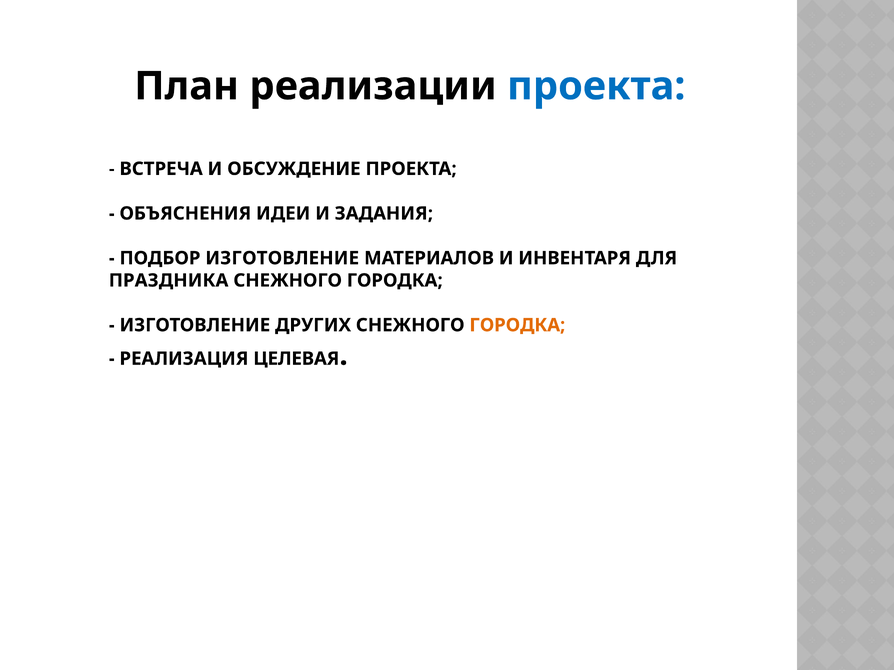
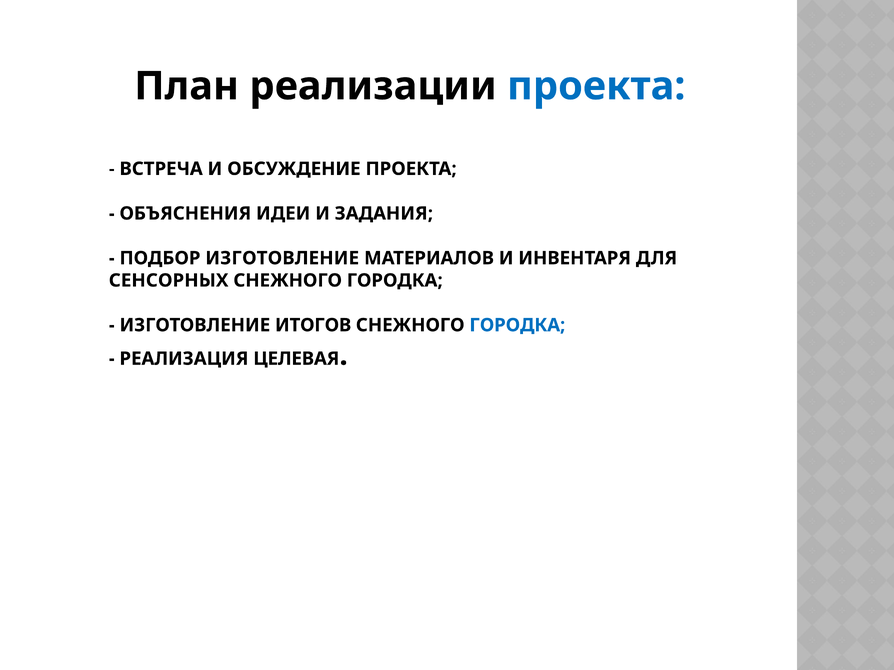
ПРАЗДНИКА: ПРАЗДНИКА -> СЕНСОРНЫХ (169, 281)
ДРУГИХ: ДРУГИХ -> ИТОГОВ (313, 325)
ГОРОДКА colour: orange -> blue (517, 325)
